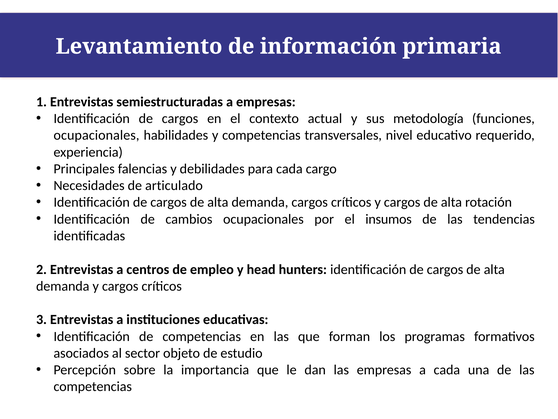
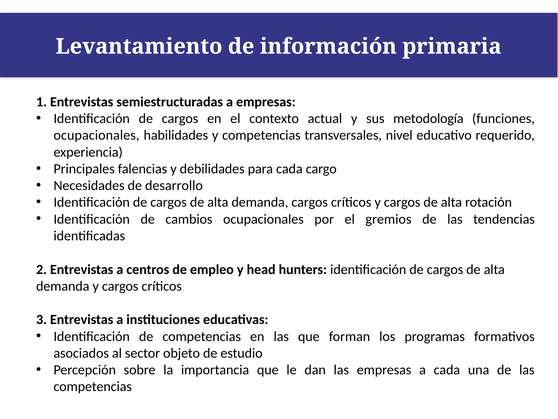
articulado: articulado -> desarrollo (174, 185)
insumos: insumos -> gremios (388, 219)
